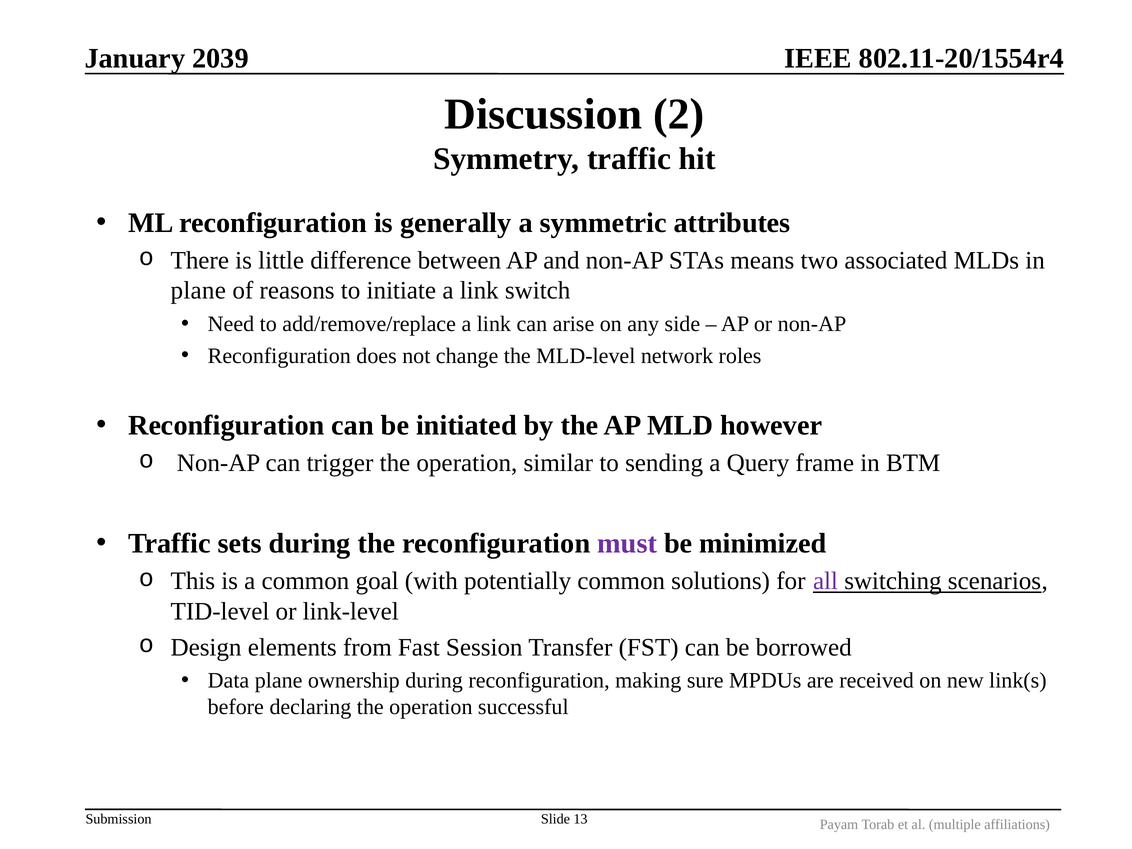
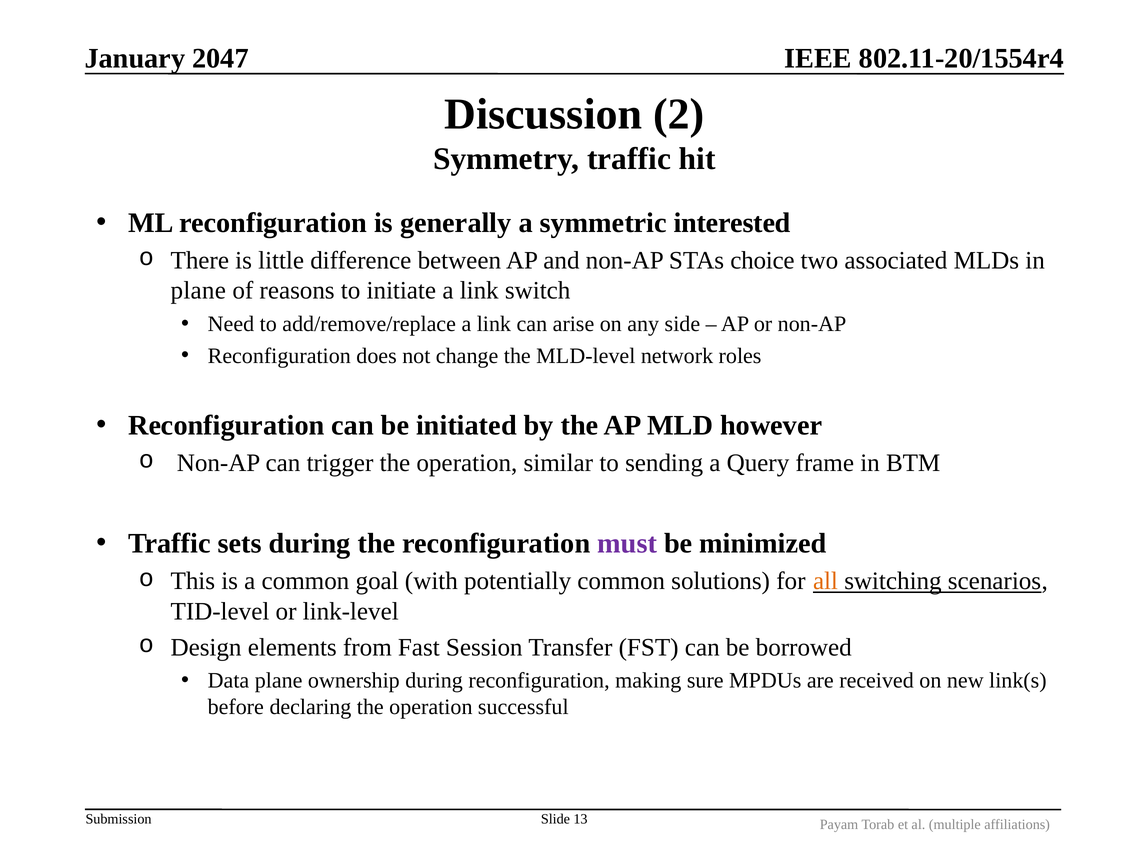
2039: 2039 -> 2047 (220, 59)
attributes: attributes -> interested (732, 223)
means: means -> choice (762, 260)
all colour: purple -> orange (825, 581)
